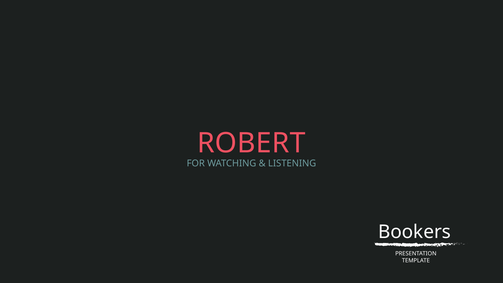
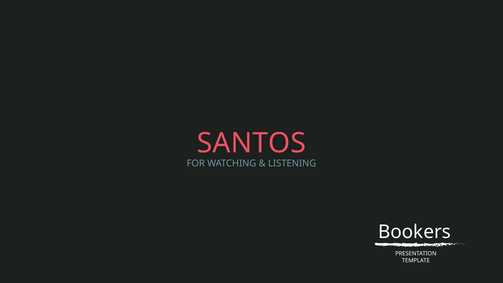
ROBERT: ROBERT -> SANTOS (251, 143)
